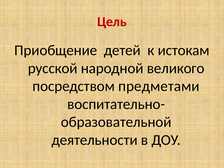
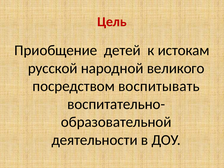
предметами: предметами -> воспитывать (159, 86)
